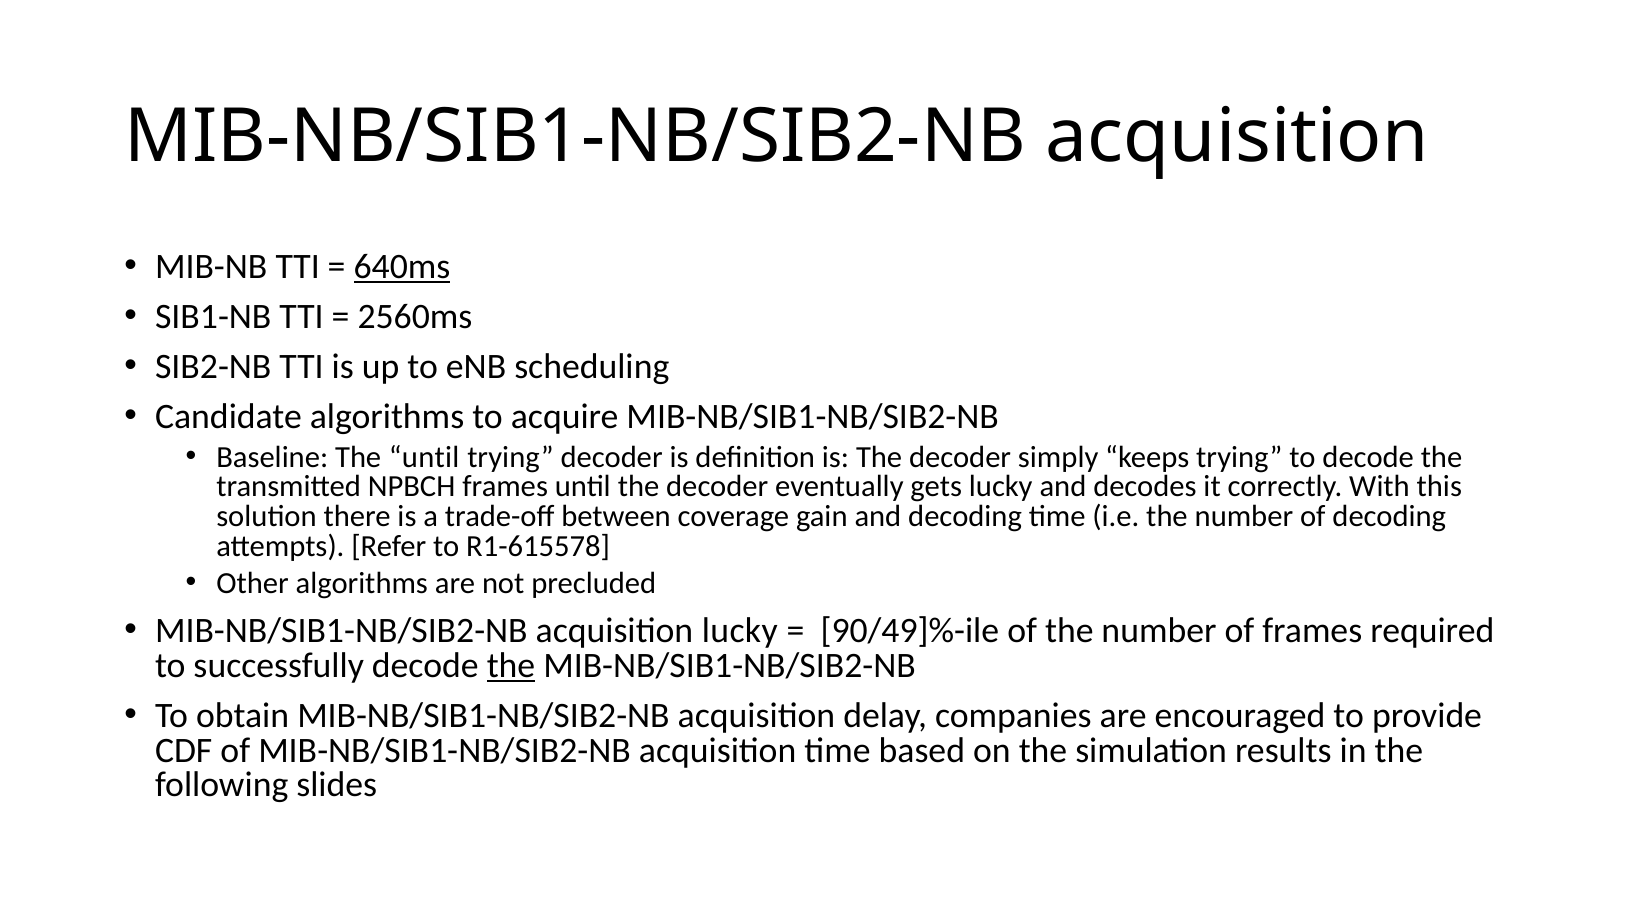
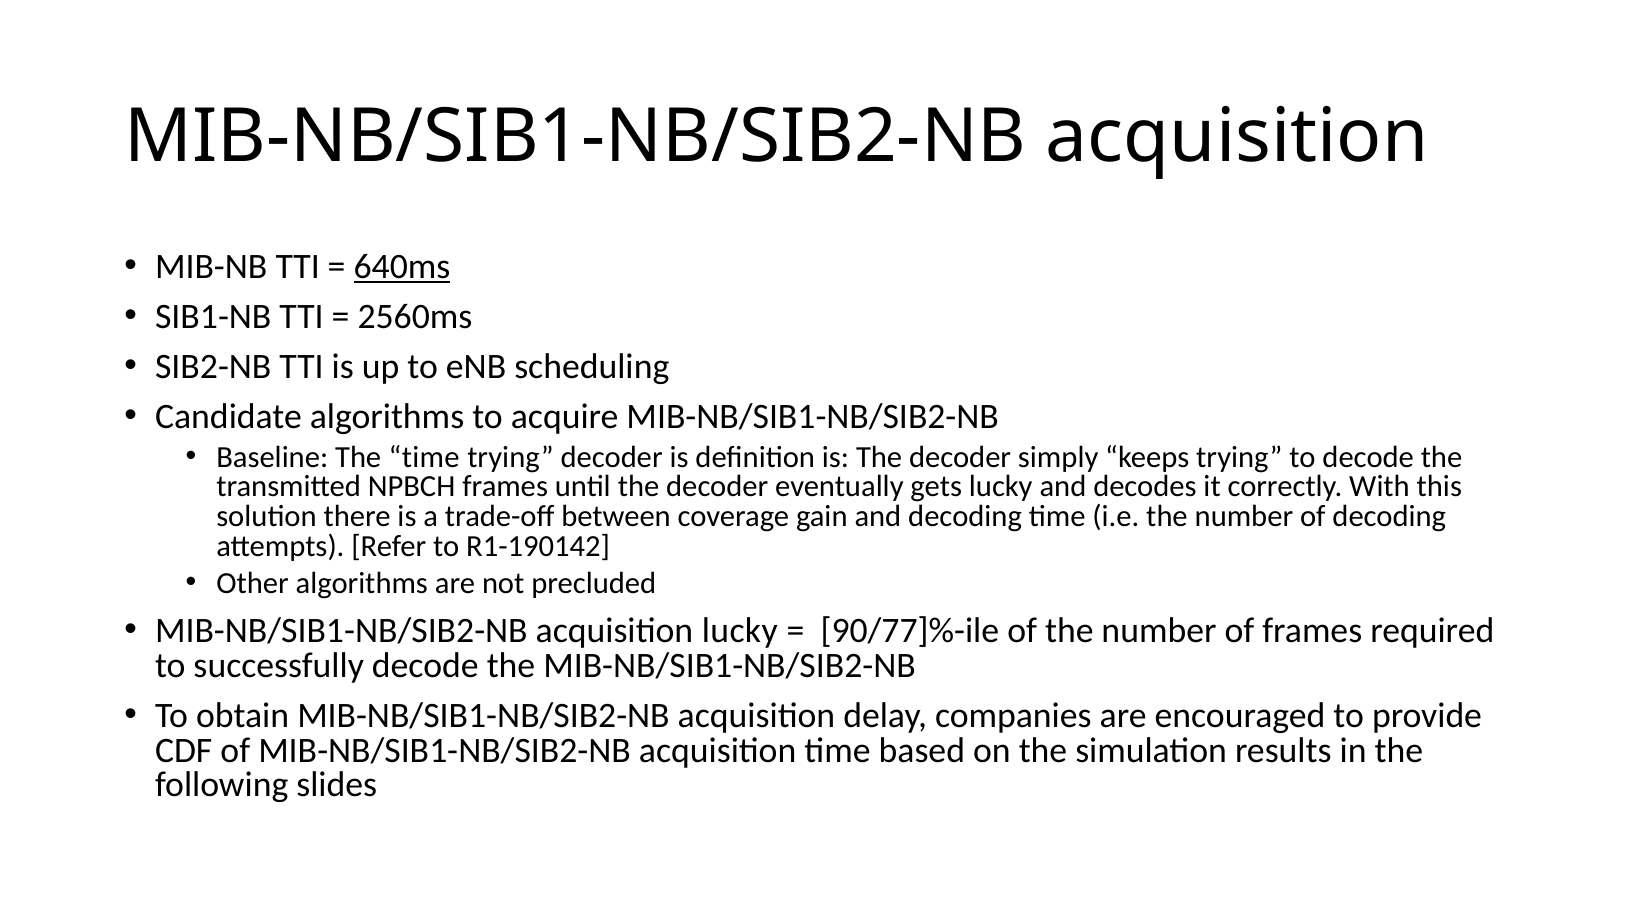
The until: until -> time (424, 457)
R1-615578: R1-615578 -> R1-190142 (538, 546)
90/49]%-ile: 90/49]%-ile -> 90/77]%-ile (910, 631)
the underline: present -> none (511, 665)
